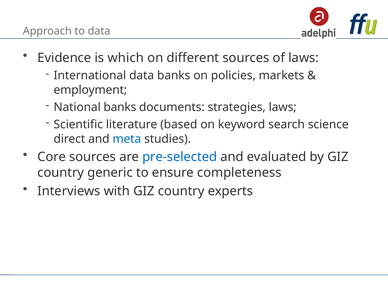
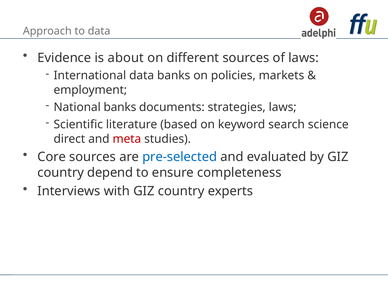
which: which -> about (126, 58)
meta colour: blue -> red (127, 139)
generic: generic -> depend (110, 173)
